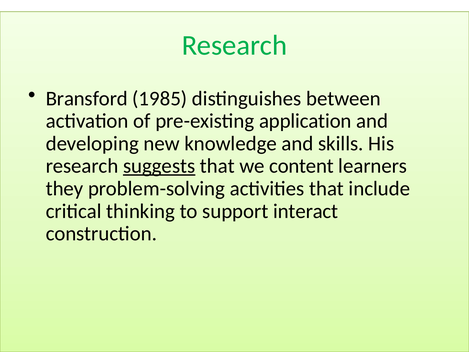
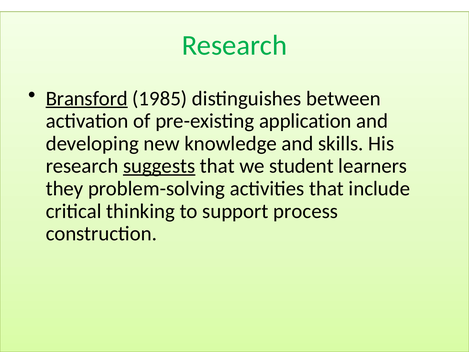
Bransford underline: none -> present (87, 98)
content: content -> student (301, 166)
interact: interact -> process (306, 211)
